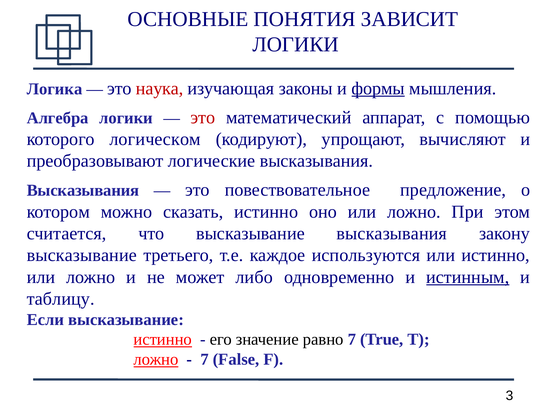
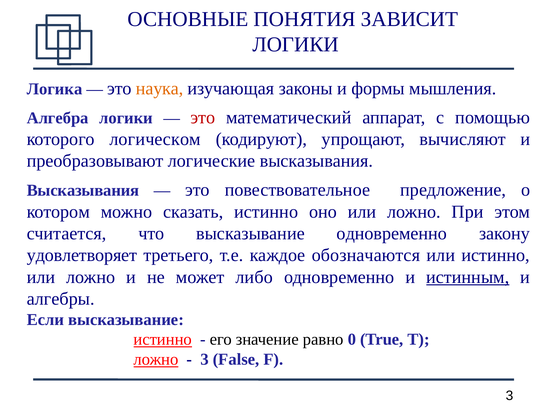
наука colour: red -> orange (160, 88)
формы underline: present -> none (378, 88)
высказывание высказывания: высказывания -> одновременно (392, 234)
высказывание: высказывание -> удовлетворяет (82, 255)
используются: используются -> обозначаются (366, 255)
таблицу: таблицу -> алгебры (61, 299)
равно 7: 7 -> 0 (352, 339)
7: 7 -> 3 (205, 359)
